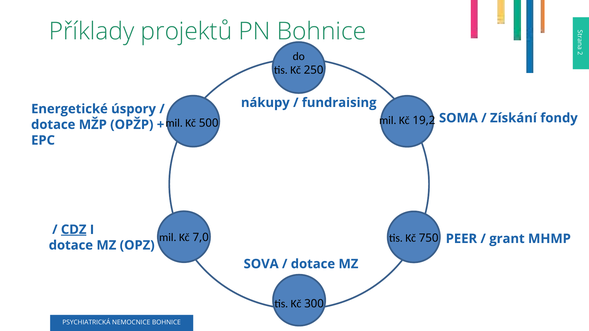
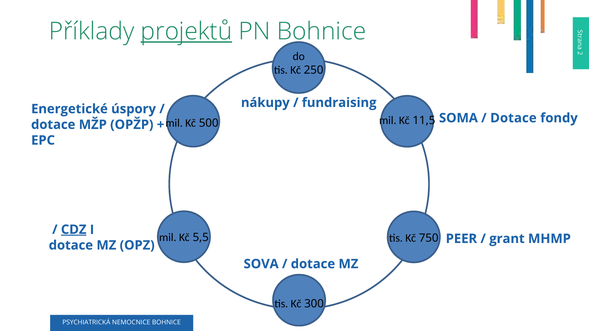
projektů underline: none -> present (186, 31)
Získání: Získání -> Dotace (513, 118)
19,2: 19,2 -> 11,5 (424, 121)
7,0: 7,0 -> 5,5 (201, 238)
